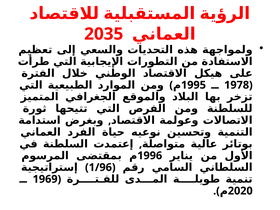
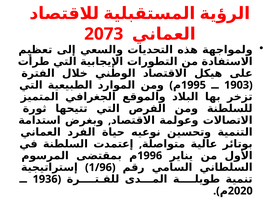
2035: 2035 -> 2073 (104, 34)
1978: 1978 -> 1903 (237, 85)
1969: 1969 -> 1936 (45, 179)
